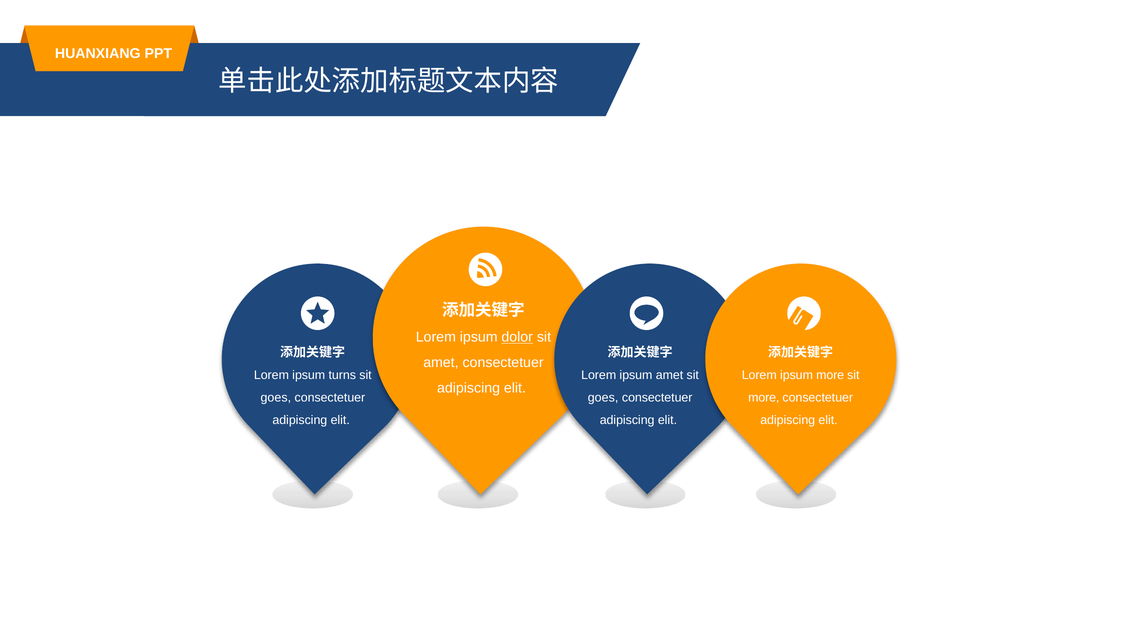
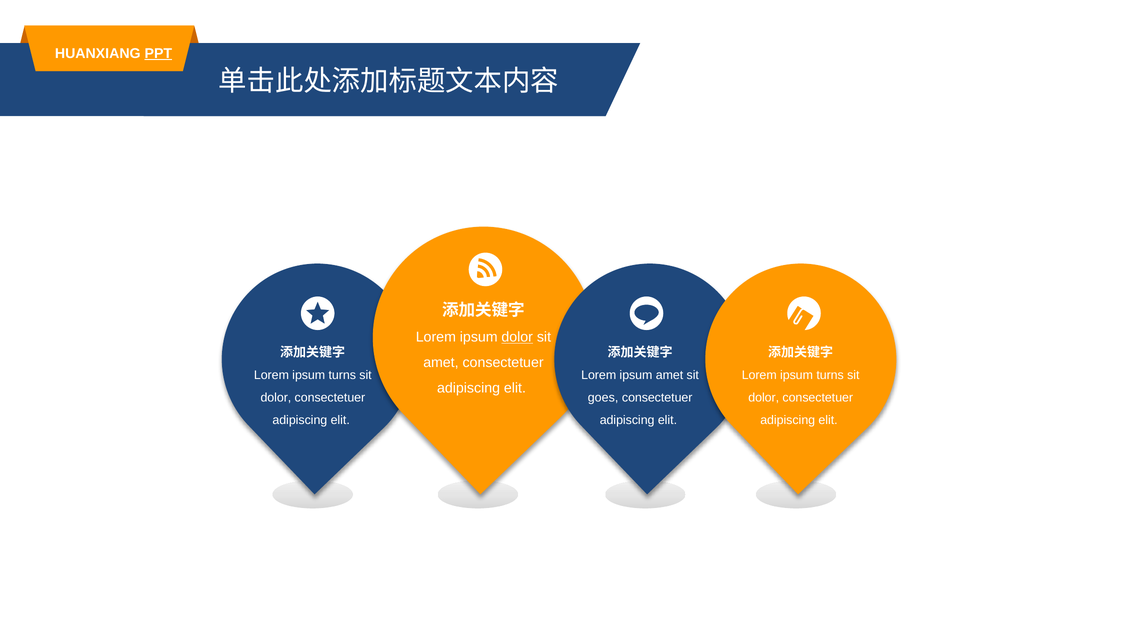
PPT underline: none -> present (158, 53)
more: more -> turns (830, 375)
goes: goes -> dolor (276, 397)
more: more -> dolor (764, 397)
